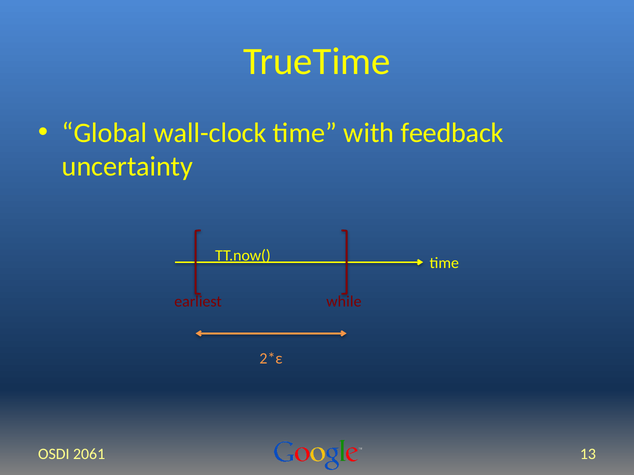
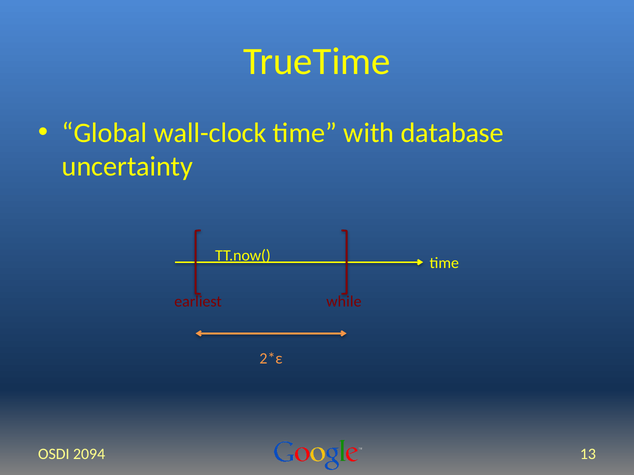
feedback: feedback -> database (452, 133)
2061: 2061 -> 2094 (89, 454)
